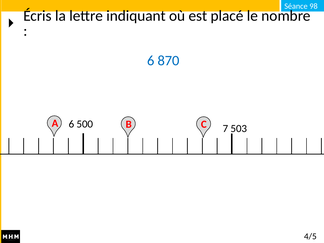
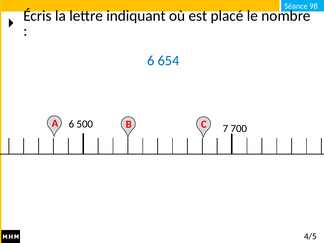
870: 870 -> 654 (169, 61)
503: 503 -> 700 (239, 129)
